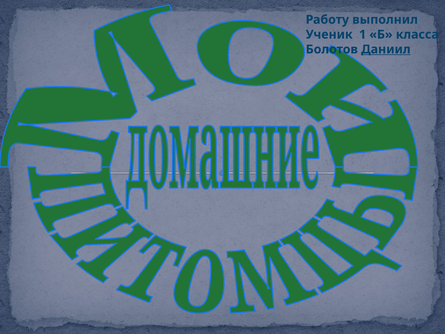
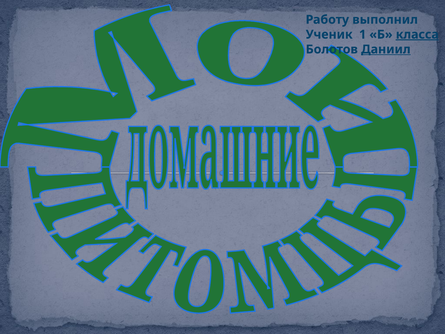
класса underline: none -> present (417, 34)
